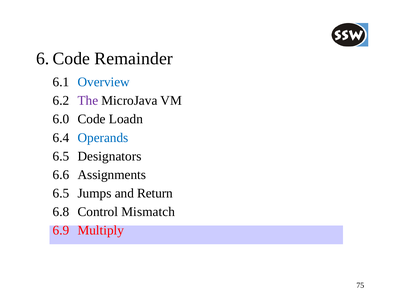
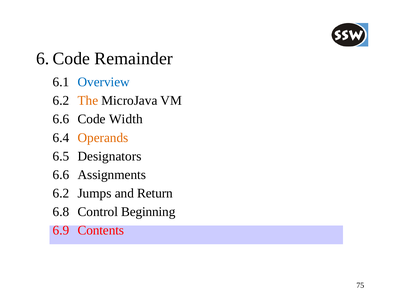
The colour: purple -> orange (88, 101)
6.0: 6.0 -> 6.6 (61, 119)
Loadn: Loadn -> Width (126, 119)
Operands colour: blue -> orange (103, 138)
6.5: 6.5 -> 6.2 (61, 194)
Mismatch: Mismatch -> Beginning (148, 212)
Multiply: Multiply -> Contents (101, 231)
